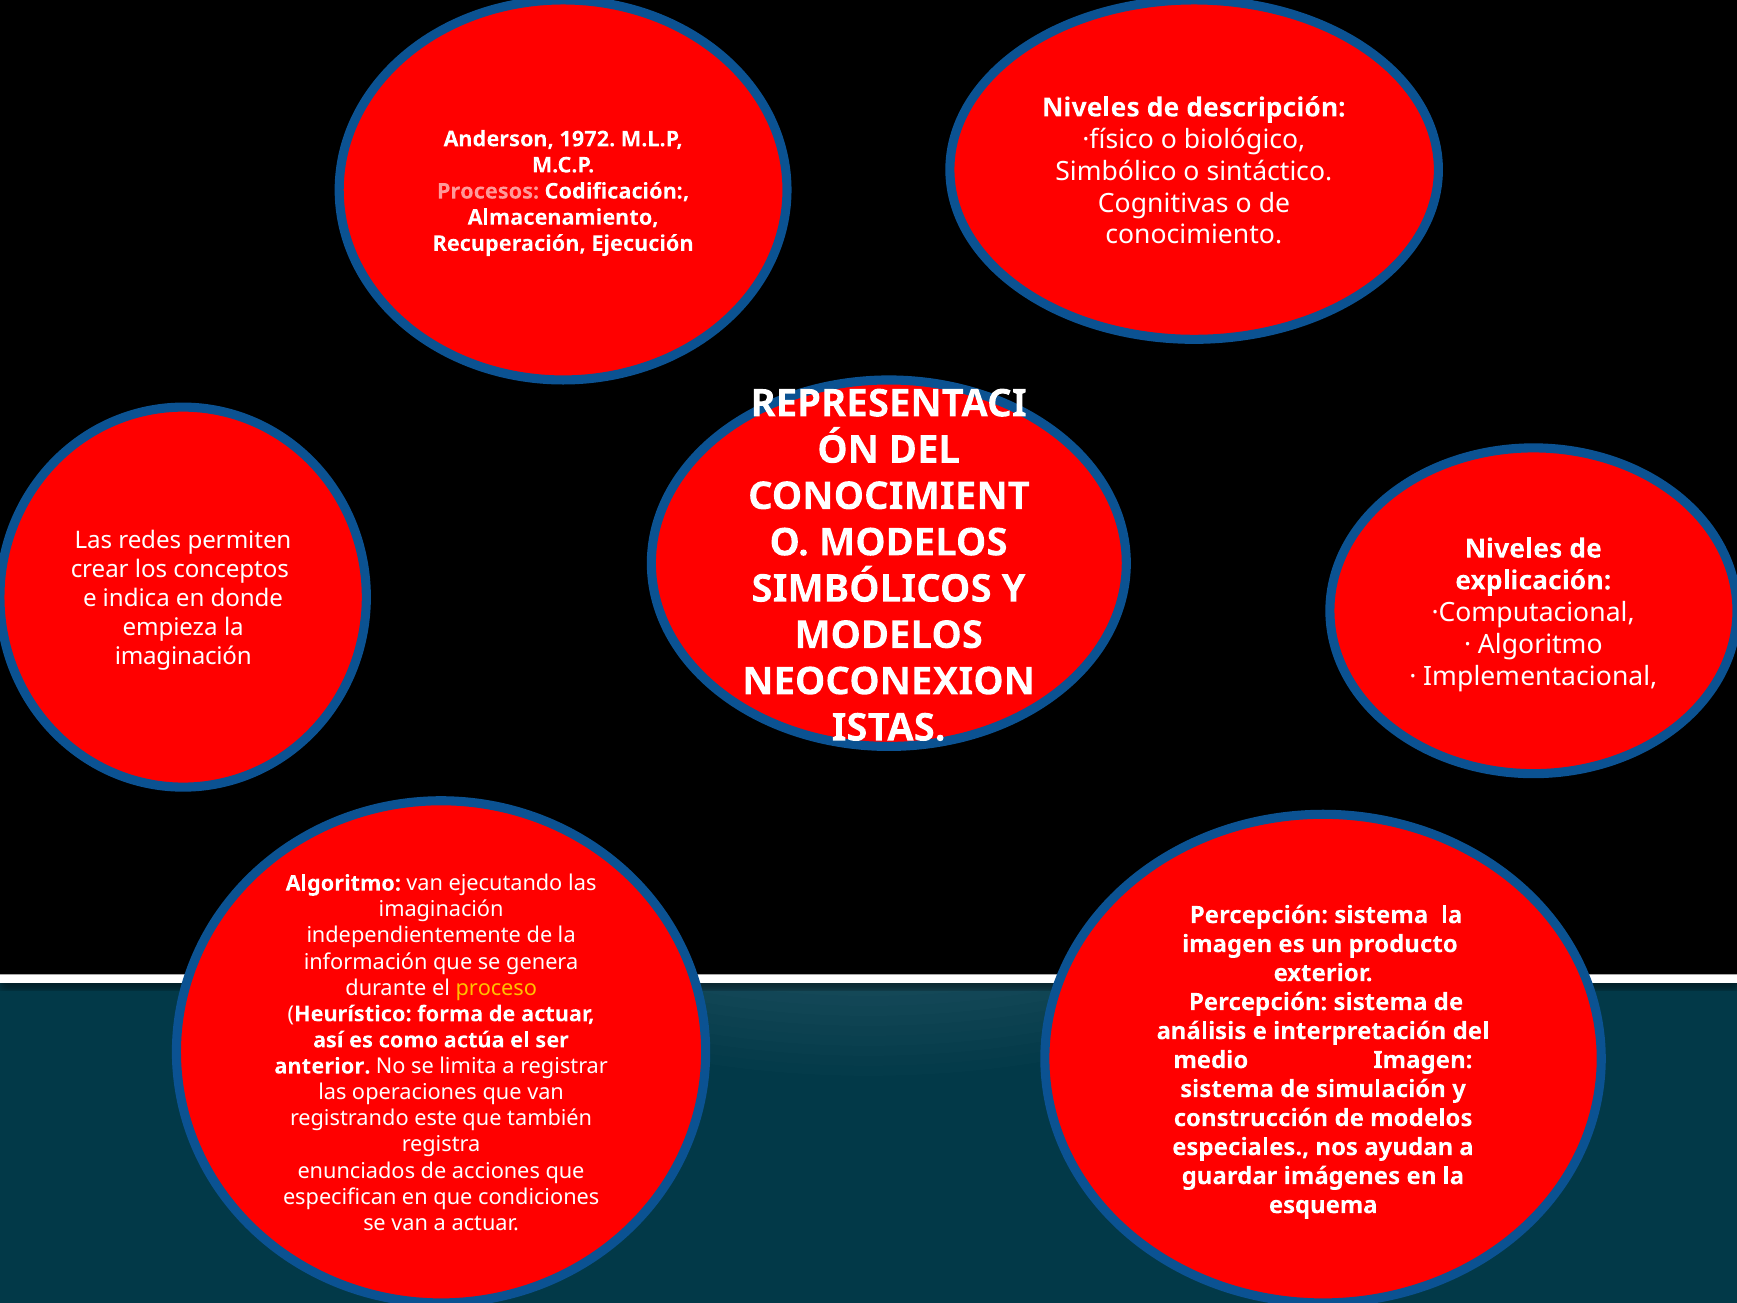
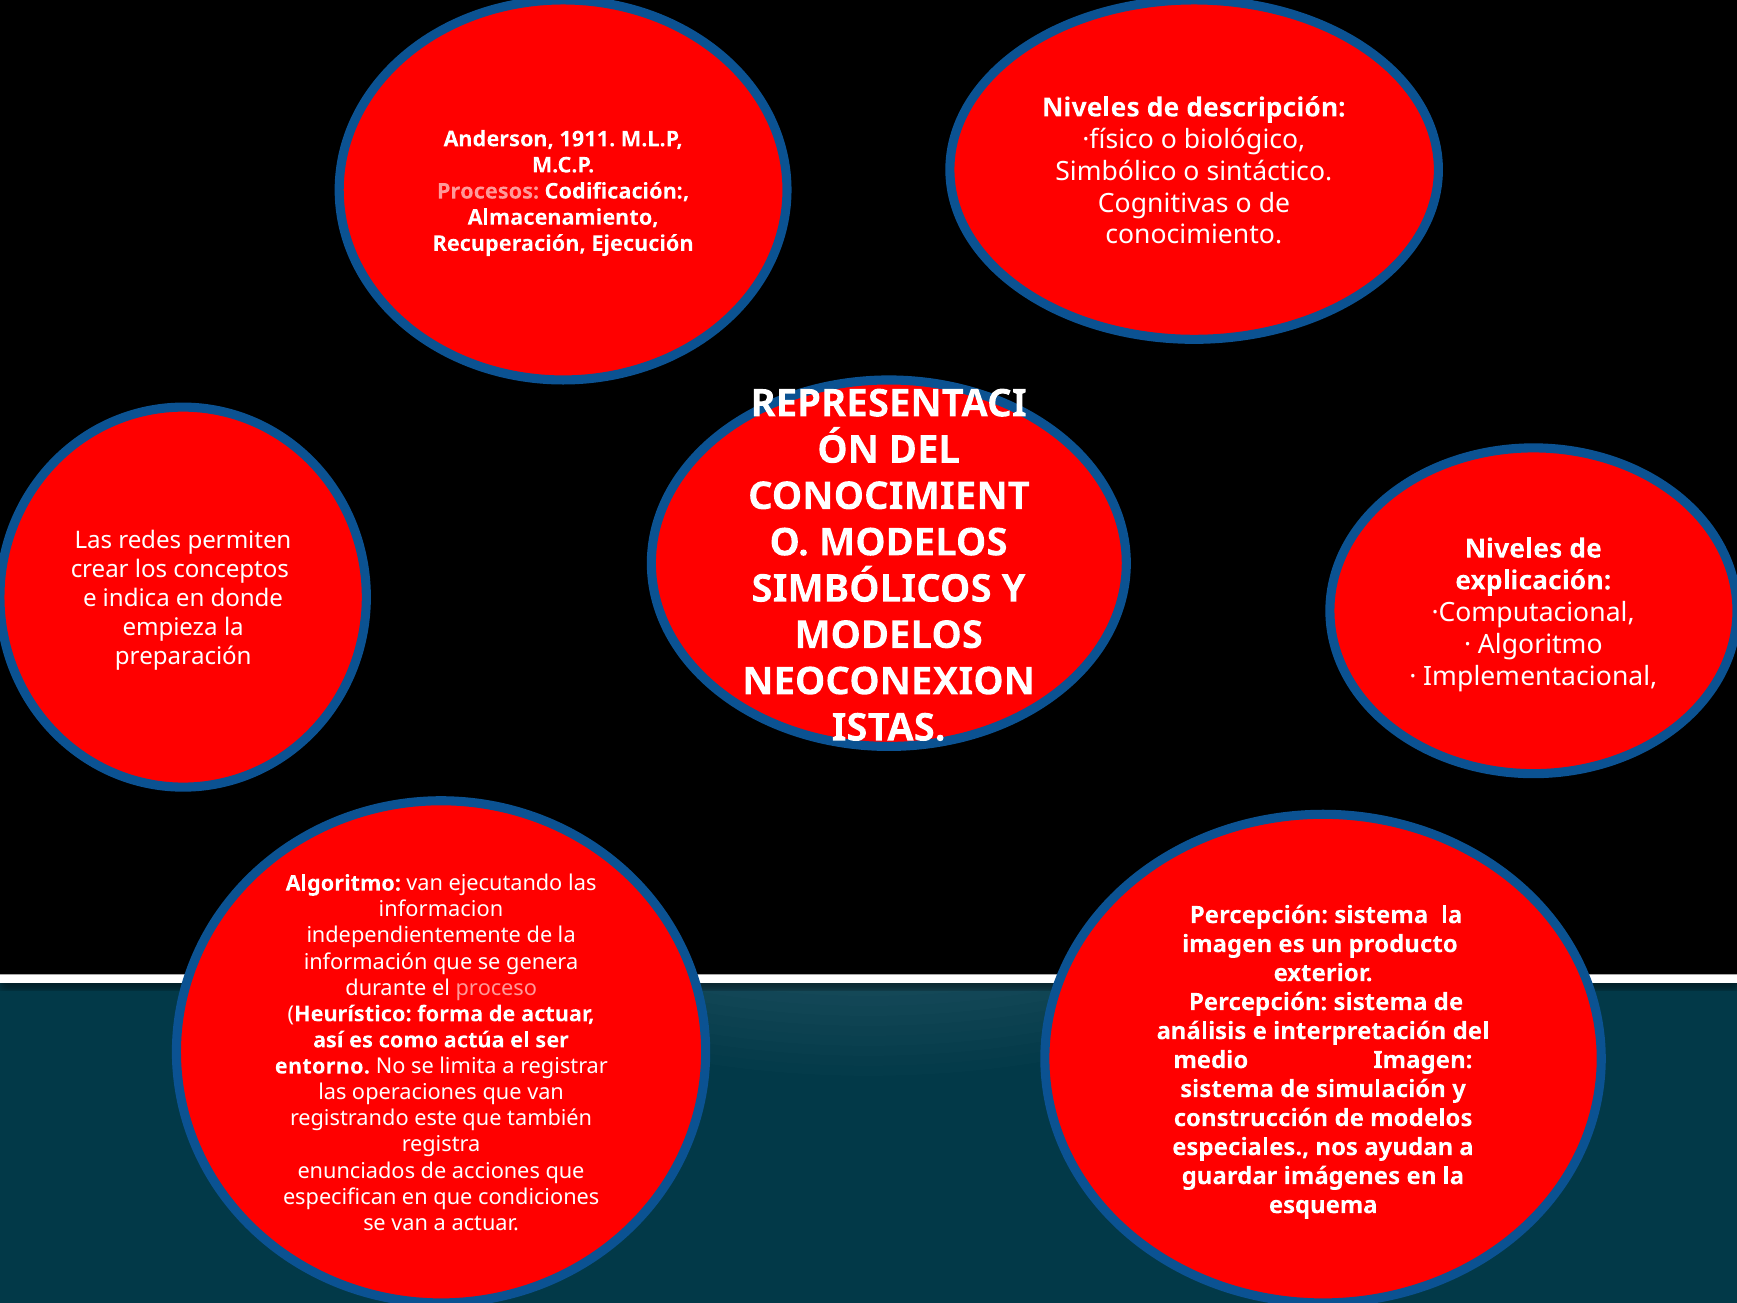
1972: 1972 -> 1911 (587, 139)
imaginación: imaginación -> preparación (183, 657)
imaginación: imaginación -> informacion (441, 909)
proceso colour: yellow -> pink (496, 988)
anterior: anterior -> entorno (322, 1066)
